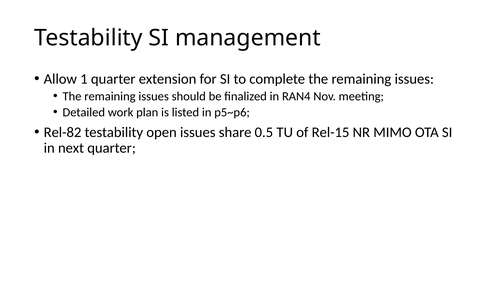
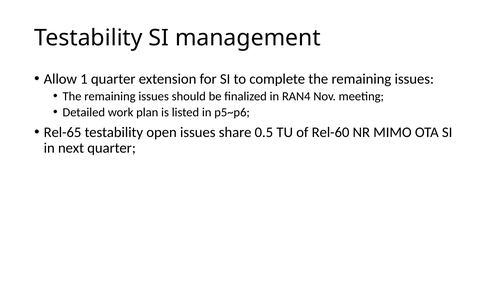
Rel-82: Rel-82 -> Rel-65 (63, 132)
Rel-15: Rel-15 -> Rel-60 (331, 132)
